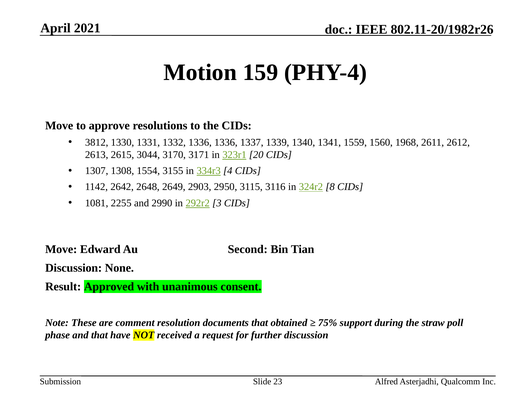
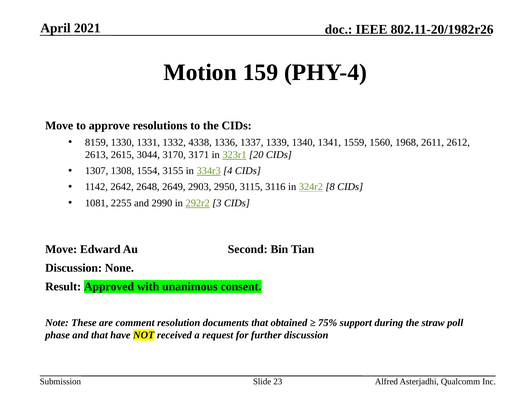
3812: 3812 -> 8159 (97, 142)
1332 1336: 1336 -> 4338 (200, 142)
